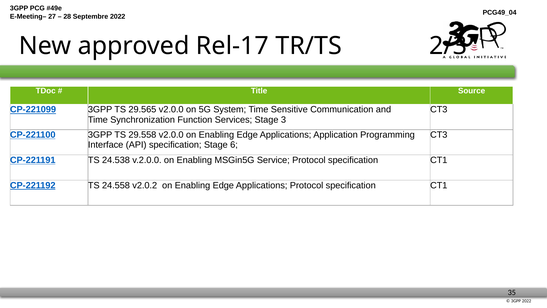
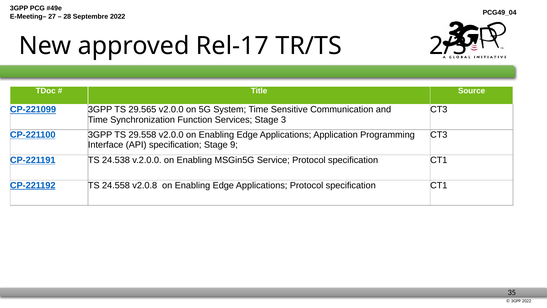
6: 6 -> 9 (234, 145)
v2.0.2: v2.0.2 -> v2.0.8 (145, 185)
